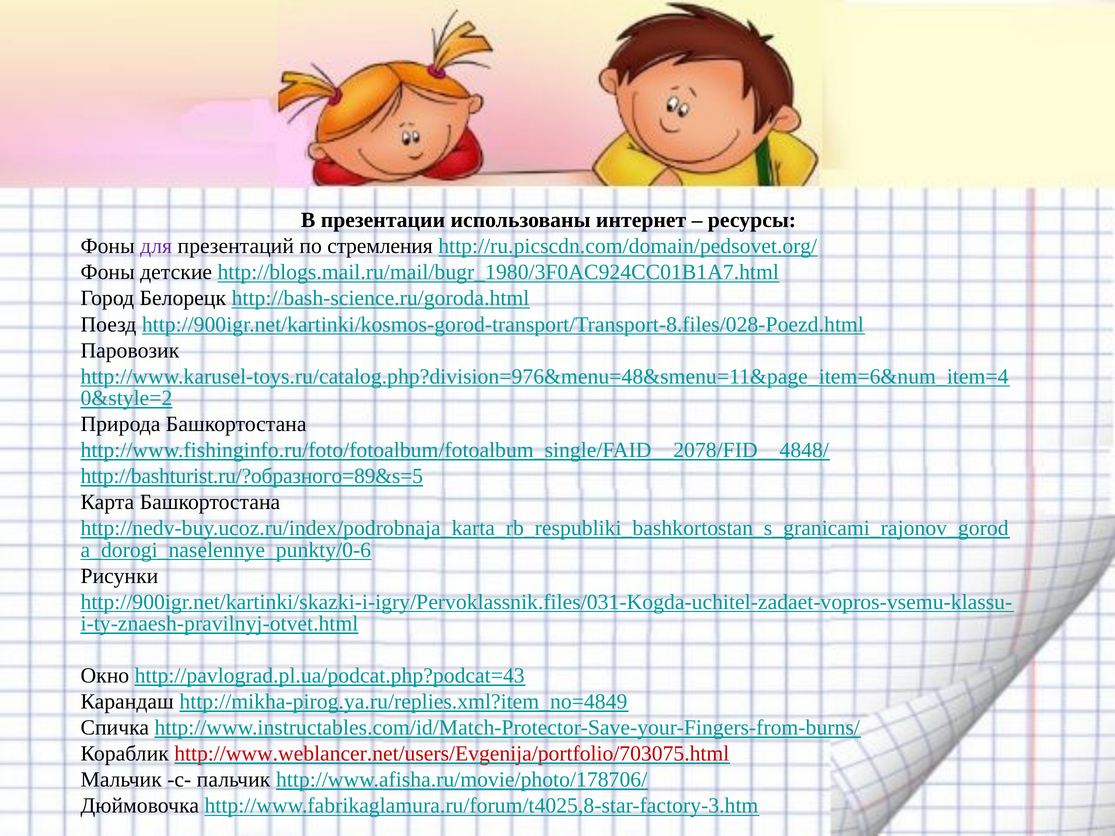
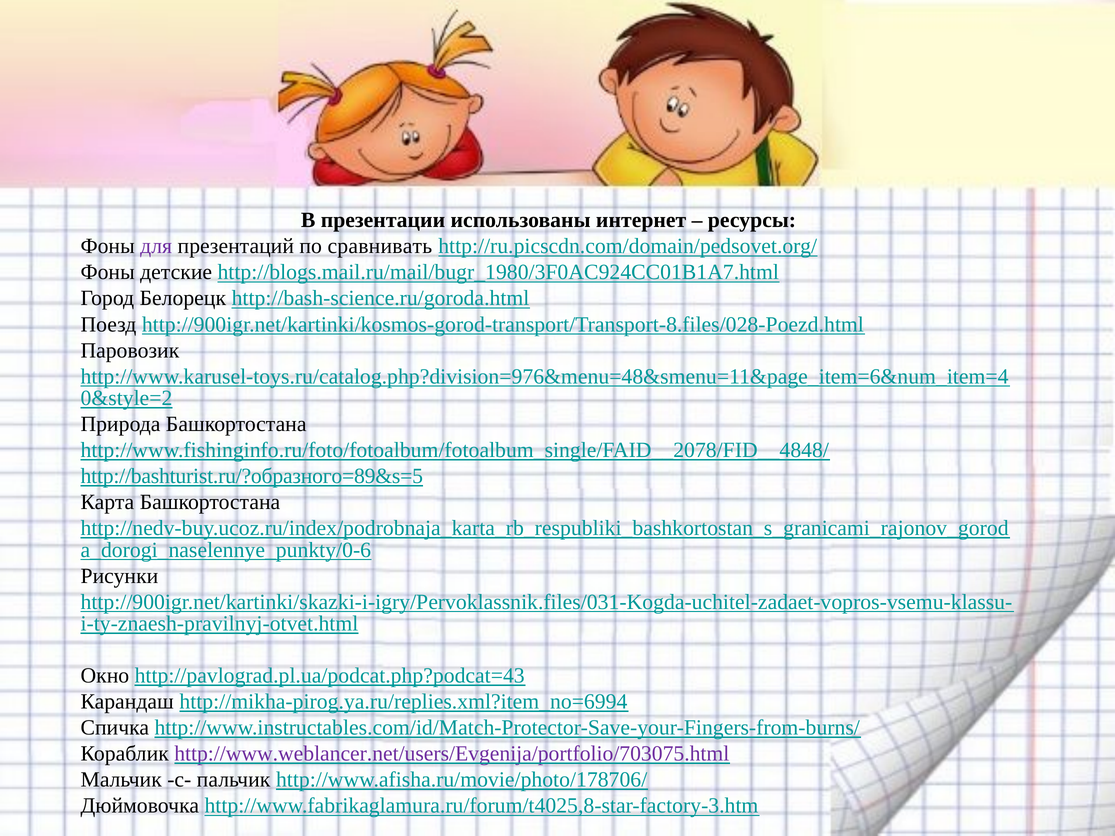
стремления: стремления -> сравнивать (380, 246)
http://mikha-pirog.ya.ru/replies.xml?item_no=4849: http://mikha-pirog.ya.ru/replies.xml?item_no=4849 -> http://mikha-pirog.ya.ru/replies.xml?item_no=6994 (403, 702)
http://www.weblancer.net/users/Evgenija/portfolio/703075.html colour: red -> purple (452, 754)
